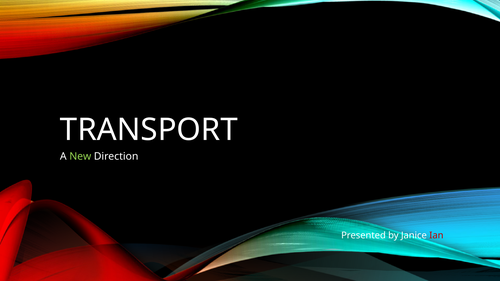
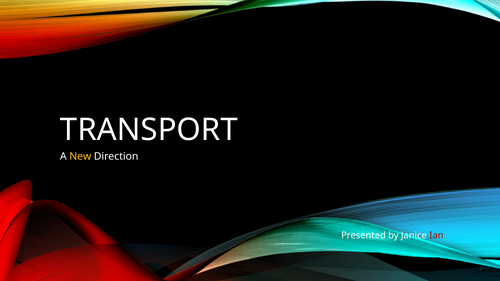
New colour: light green -> yellow (80, 156)
